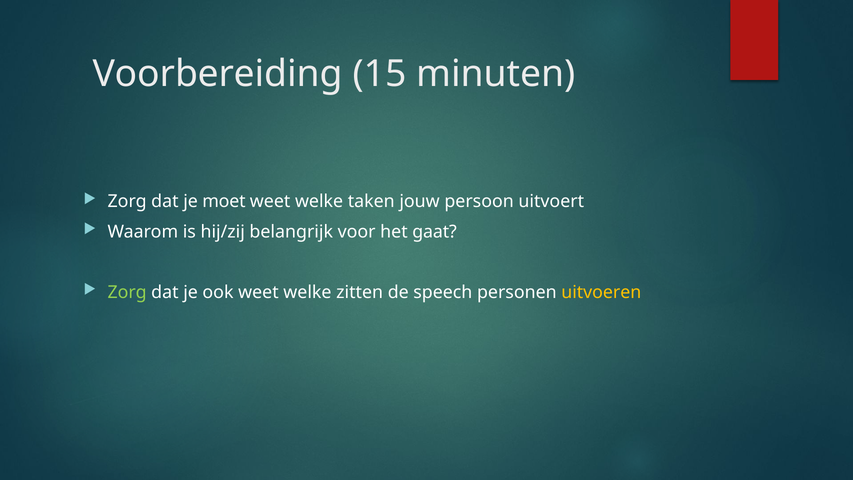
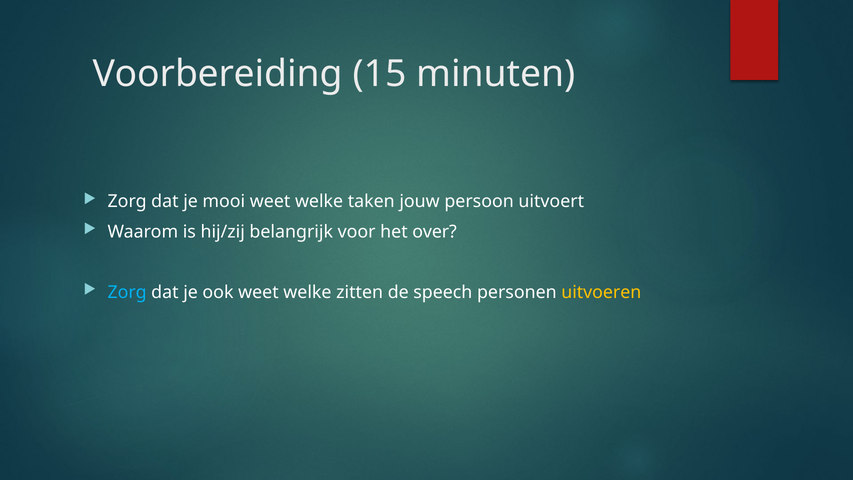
moet: moet -> mooi (224, 201)
gaat: gaat -> over (435, 232)
Zorg colour: light green -> light blue (127, 292)
